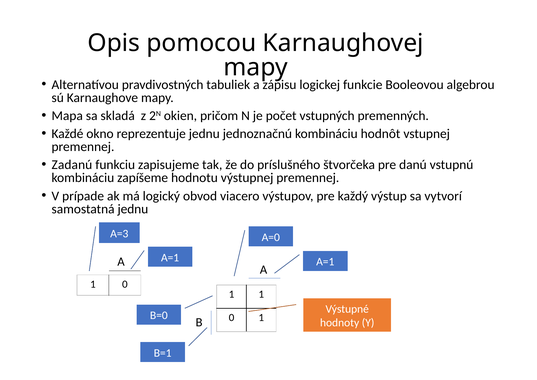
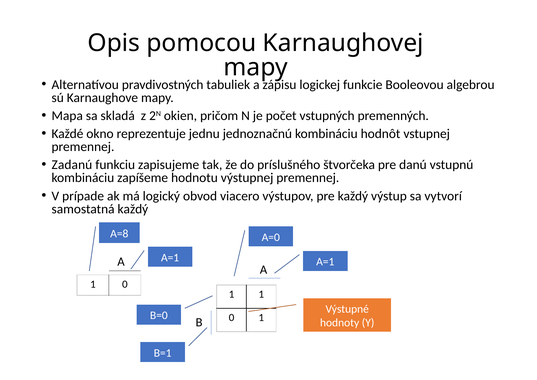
samostatná jednu: jednu -> každý (133, 209)
A=3: A=3 -> A=8 (119, 234)
